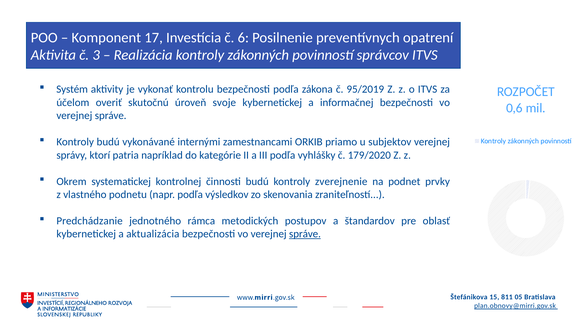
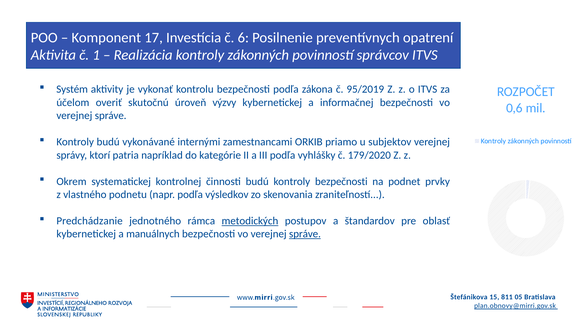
3: 3 -> 1 (96, 55)
svoje: svoje -> výzvy (224, 102)
kontroly zverejnenie: zverejnenie -> bezpečnosti (341, 181)
metodických underline: none -> present (250, 221)
aktualizácia: aktualizácia -> manuálnych (153, 234)
